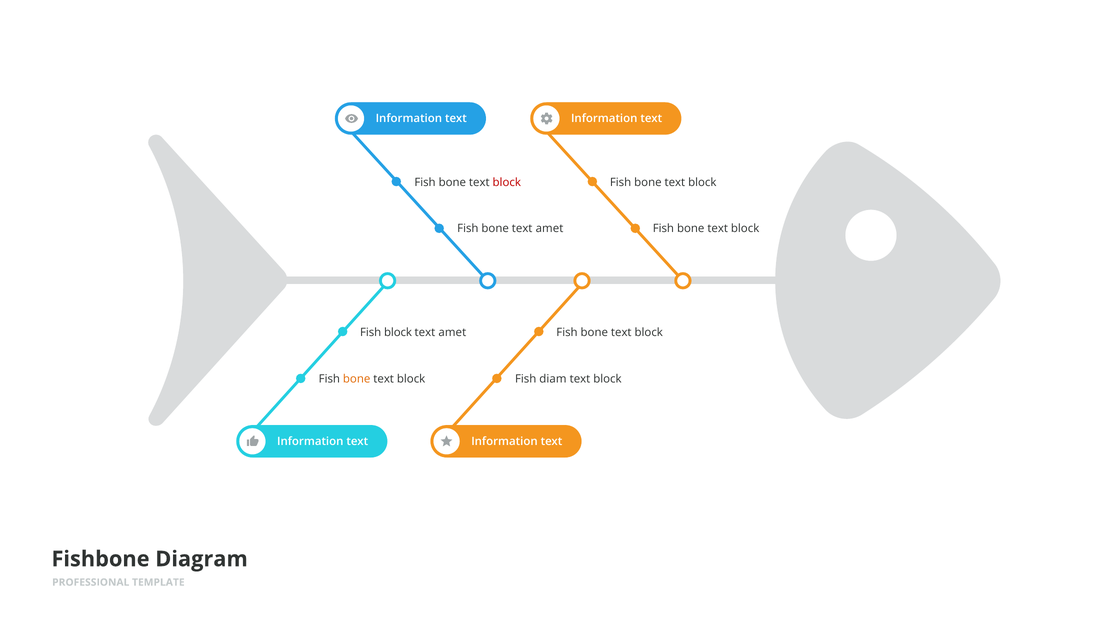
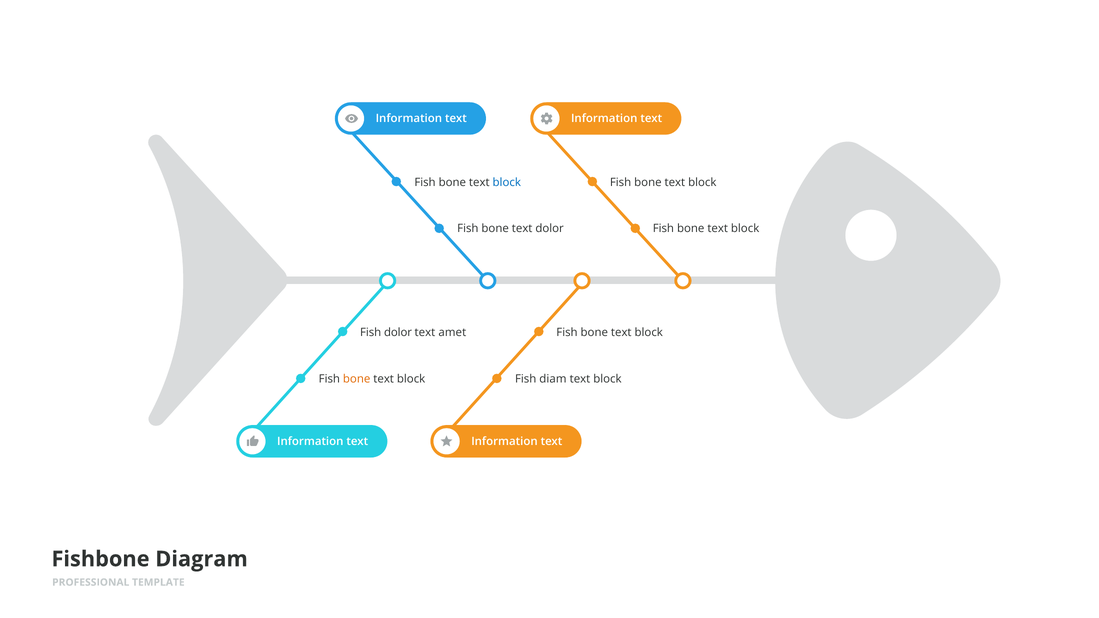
block colour: red -> blue (507, 182)
bone text amet: amet -> dolor (550, 229)
Fish block: block -> dolor (398, 333)
